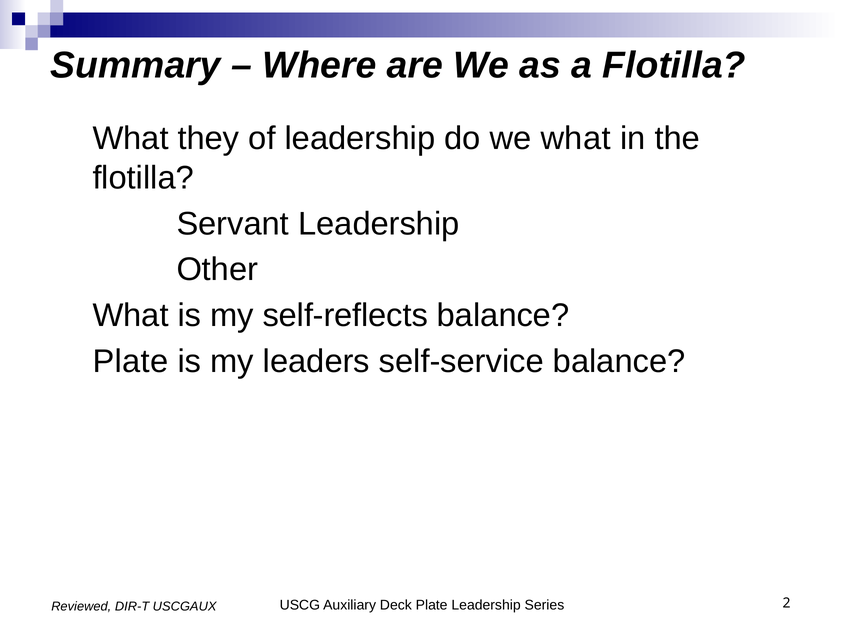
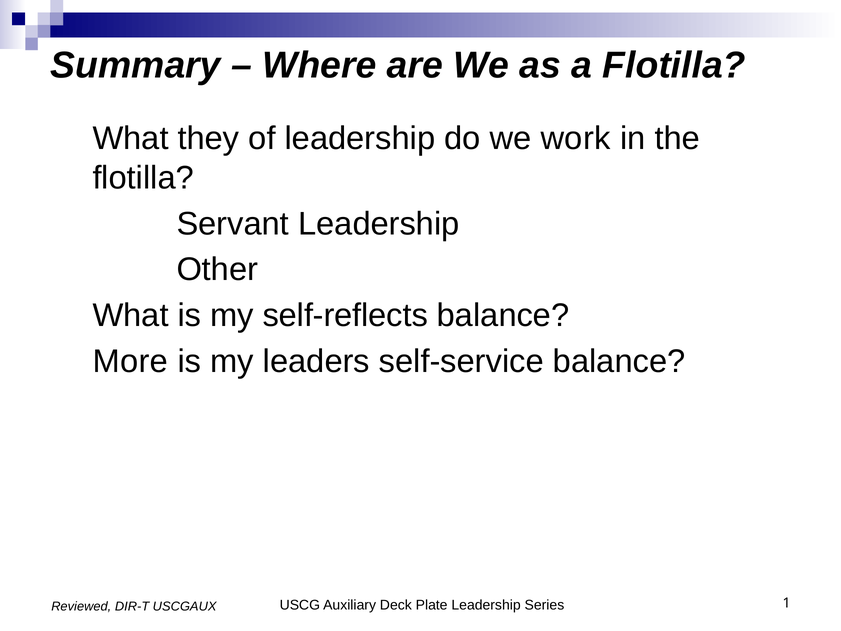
we what: what -> work (576, 139)
Plate: Plate -> More (130, 361)
2: 2 -> 1 (787, 603)
